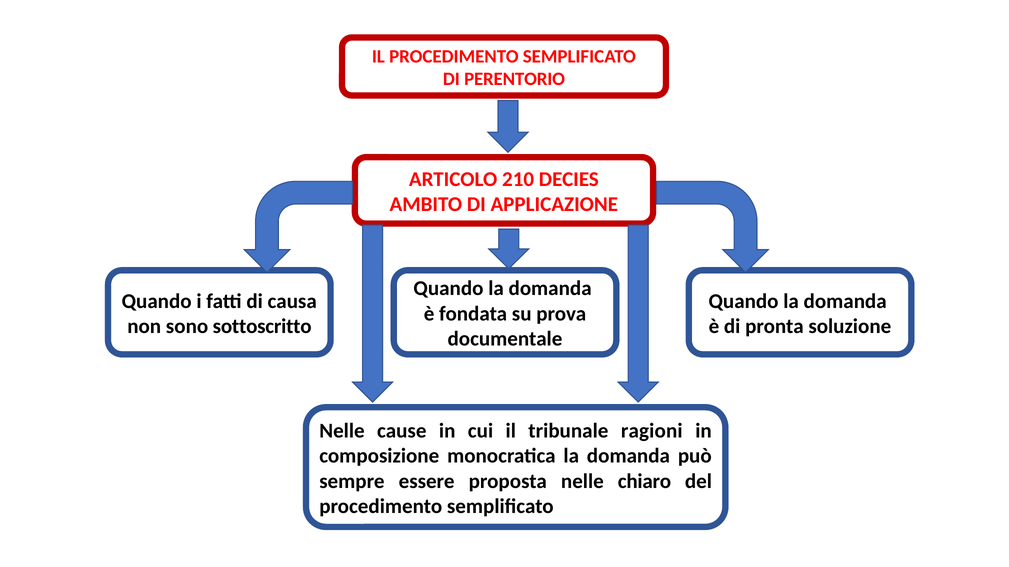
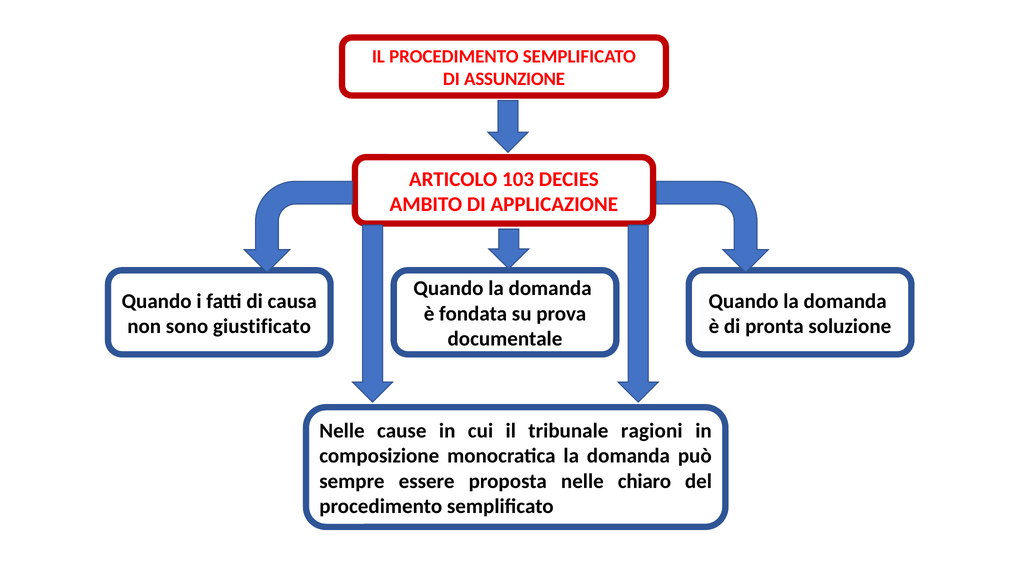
PERENTORIO: PERENTORIO -> ASSUNZIONE (515, 79)
210: 210 -> 103 (518, 179)
sottoscritto: sottoscritto -> giustificato (262, 327)
